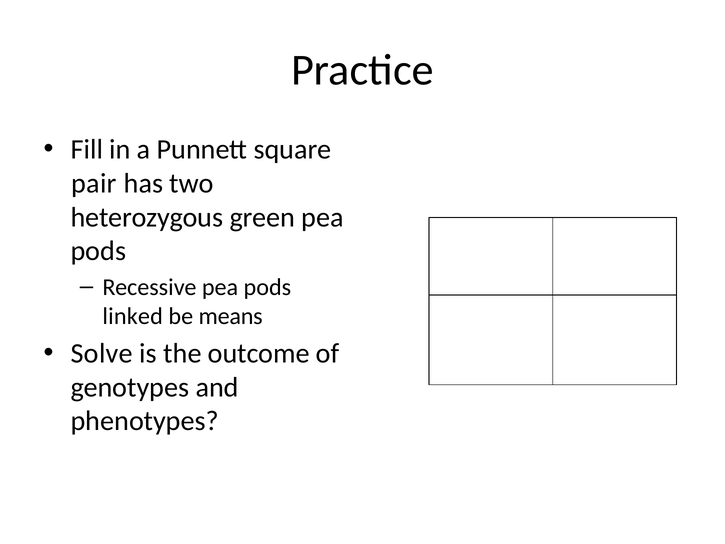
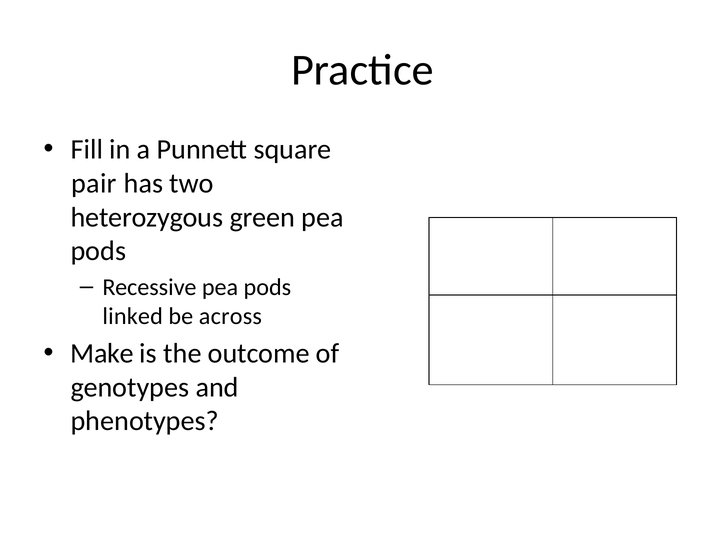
means: means -> across (230, 316)
Solve: Solve -> Make (102, 353)
